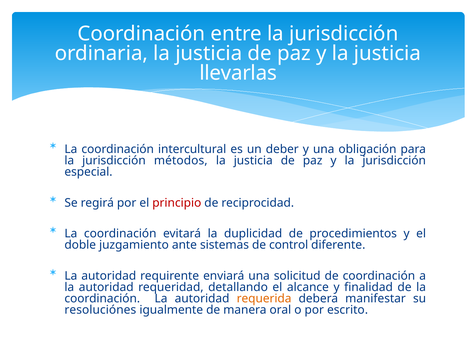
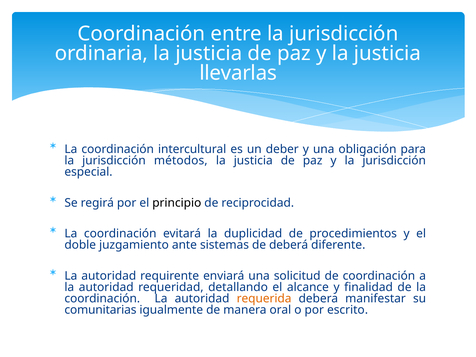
principio colour: red -> black (177, 203)
control: control -> deberá (289, 245)
resoluciónes: resoluciónes -> comunitarias (100, 310)
